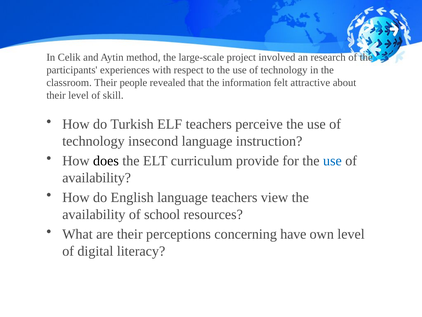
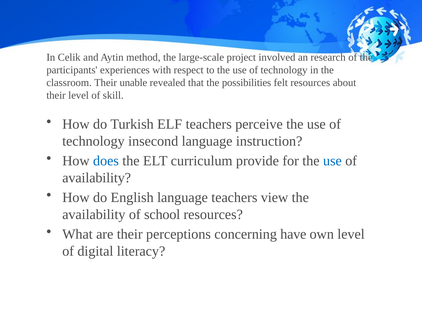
people: people -> unable (133, 83)
information: information -> possibilities (247, 83)
felt attractive: attractive -> resources (310, 83)
does colour: black -> blue (106, 161)
